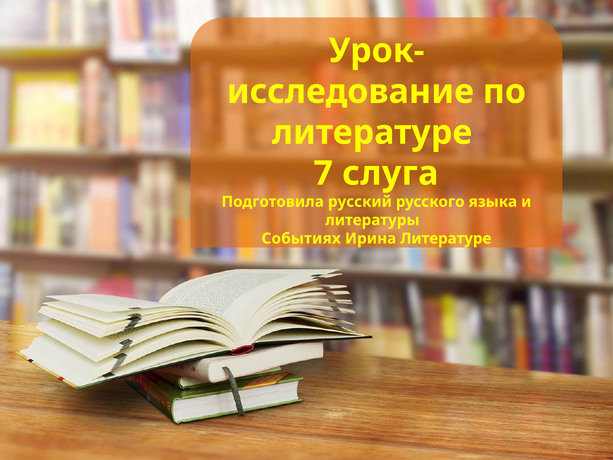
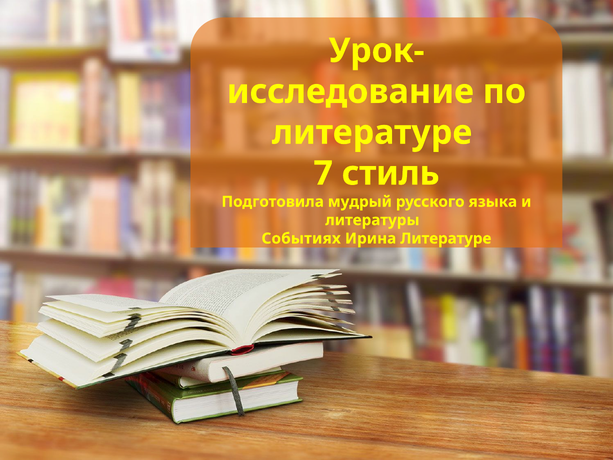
слуга: слуга -> стиль (391, 173)
русский: русский -> мудрый (360, 202)
